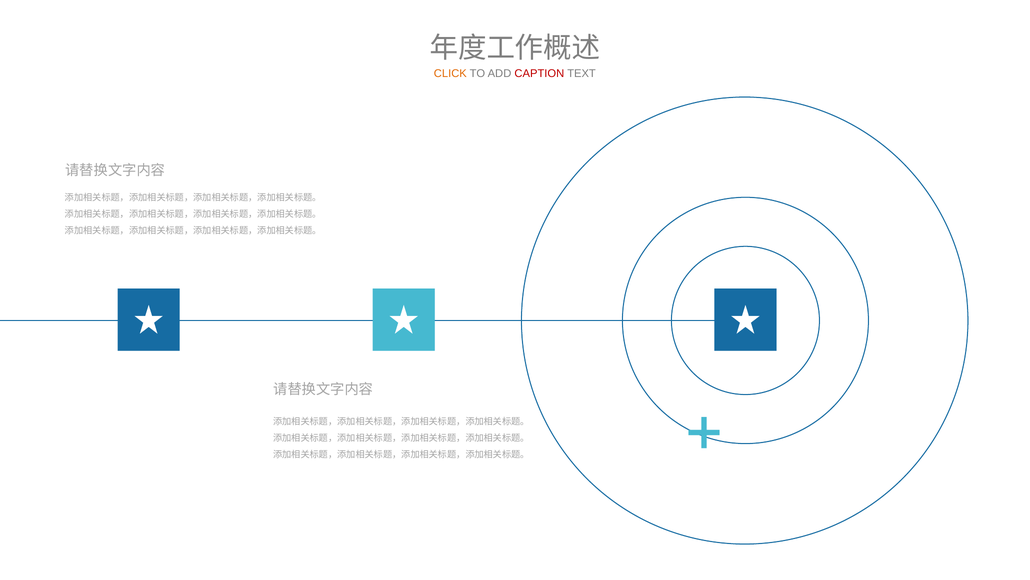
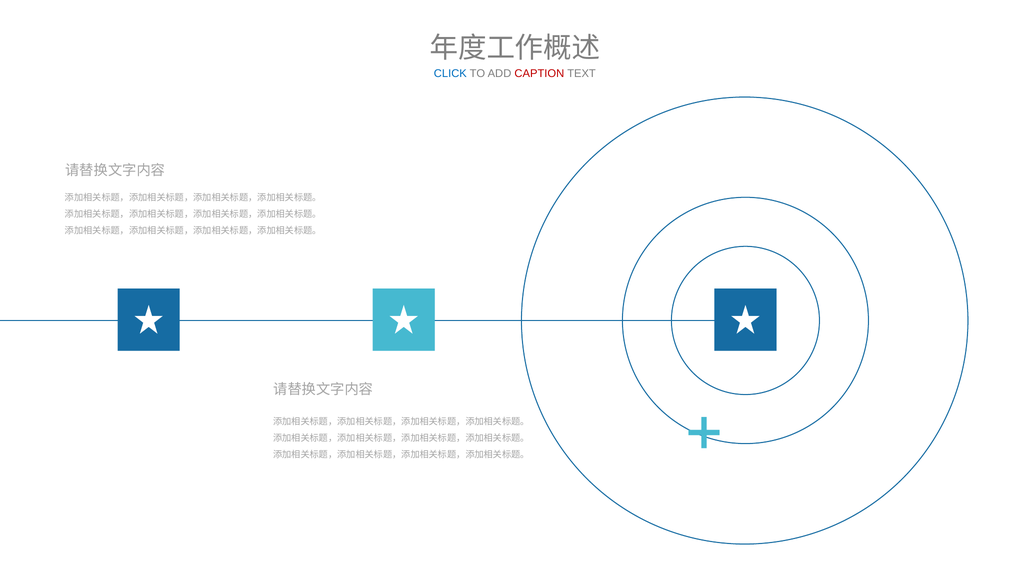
CLICK colour: orange -> blue (450, 74)
